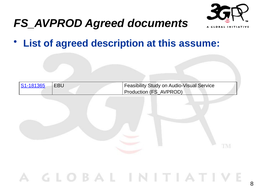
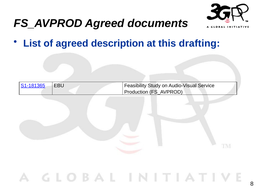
assume: assume -> drafting (199, 43)
